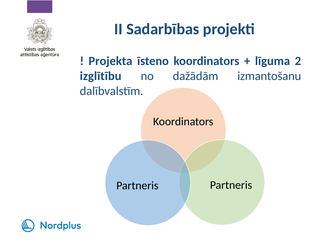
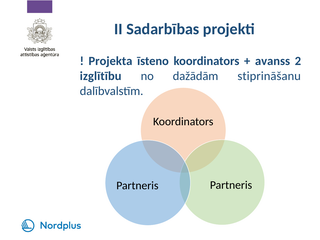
līguma: līguma -> avanss (273, 61)
izmantošanu: izmantošanu -> stiprināšanu (269, 76)
